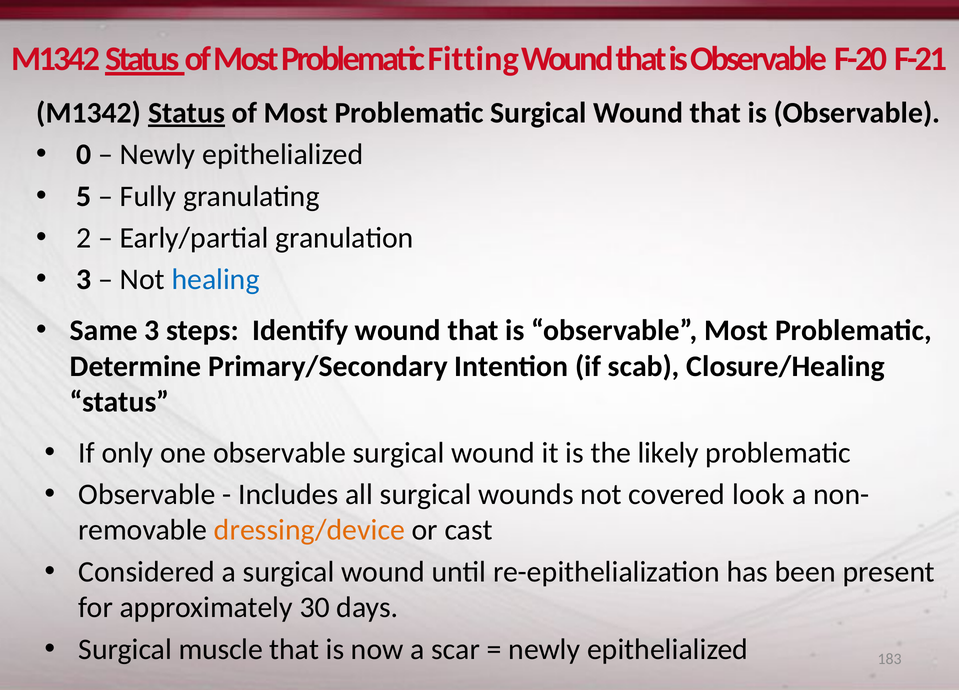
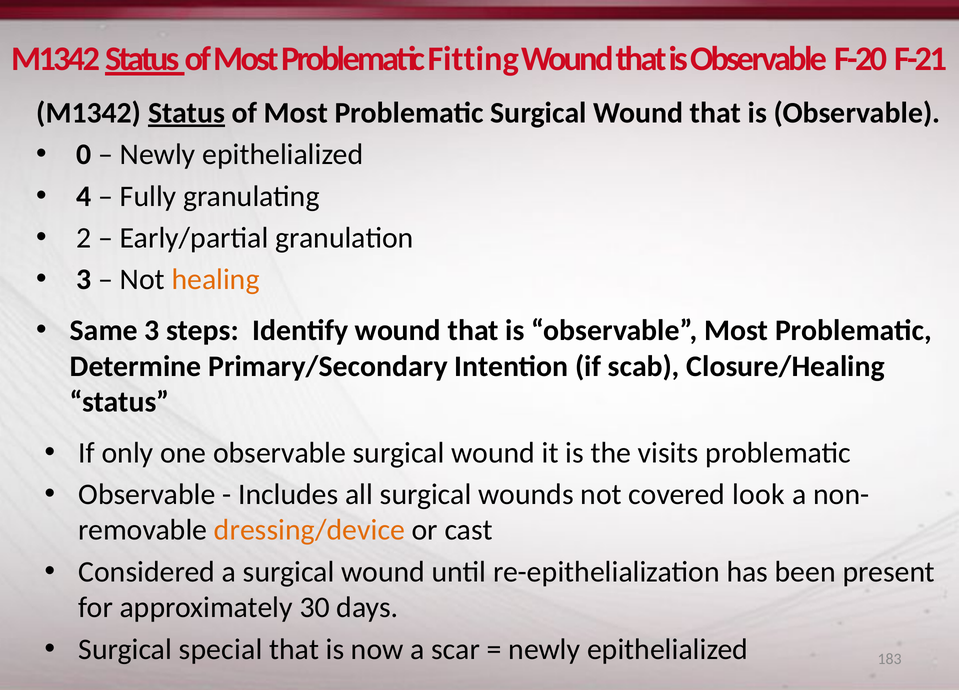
5: 5 -> 4 (84, 196)
healing colour: blue -> orange (216, 280)
likely: likely -> visits (668, 453)
muscle: muscle -> special (221, 650)
